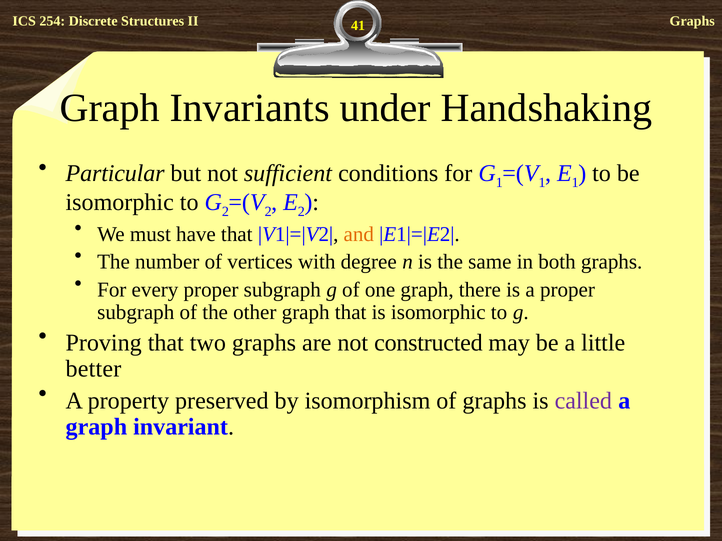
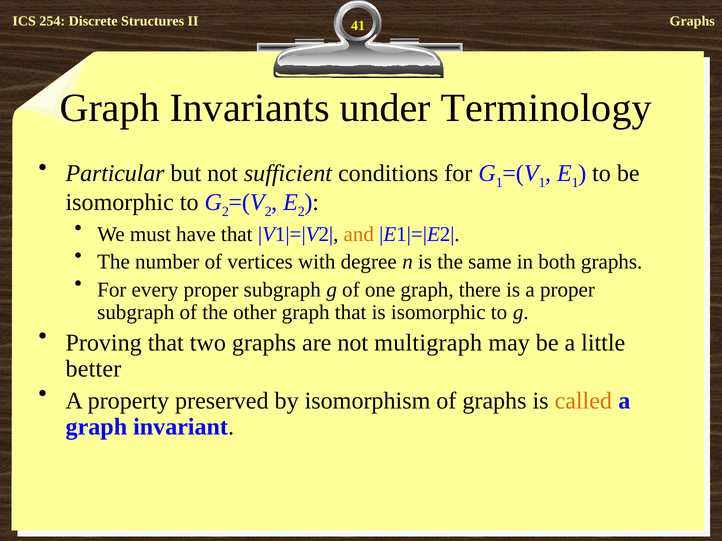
Handshaking: Handshaking -> Terminology (546, 108)
constructed: constructed -> multigraph (428, 343)
called colour: purple -> orange (583, 401)
